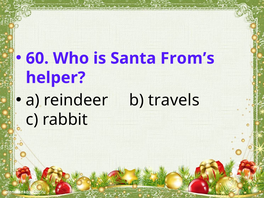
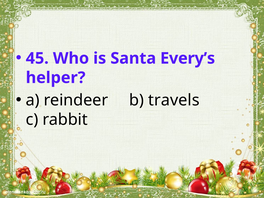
60: 60 -> 45 (37, 58)
From’s: From’s -> Every’s (188, 58)
